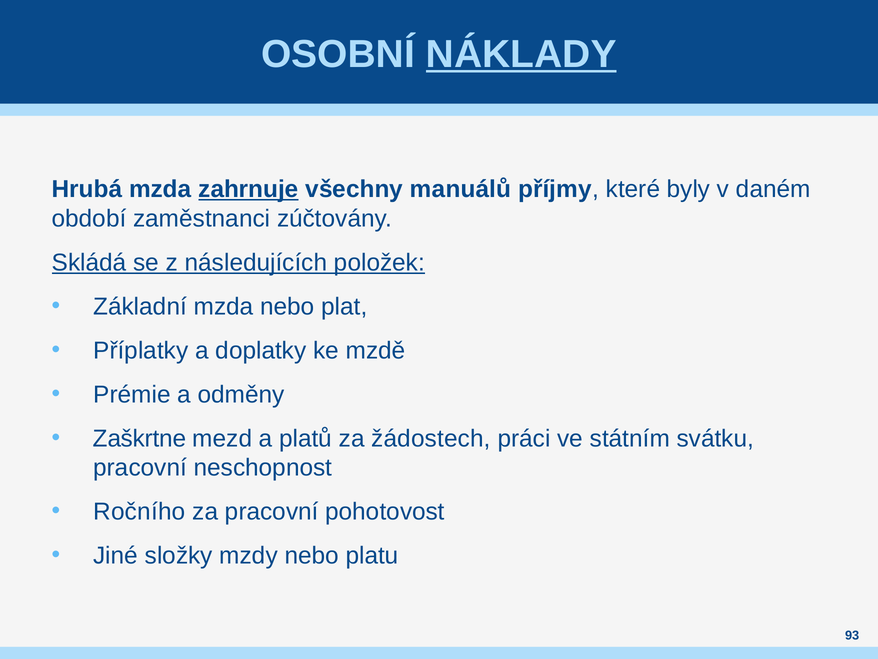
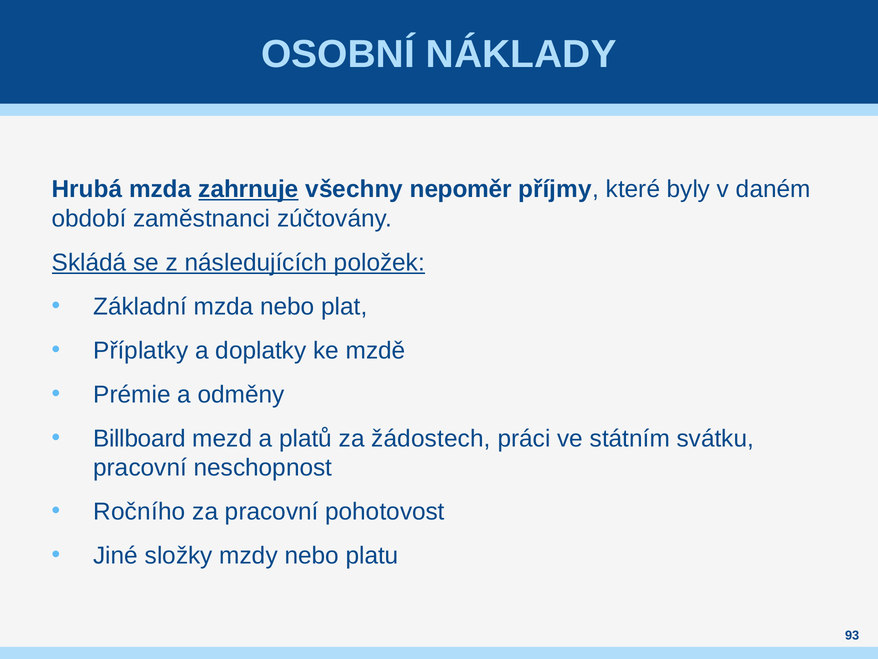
NÁKLADY underline: present -> none (521, 55)
manuálů: manuálů -> nepoměr (461, 189)
Zaškrtne: Zaškrtne -> Billboard (140, 438)
